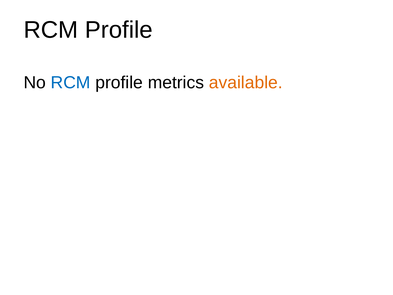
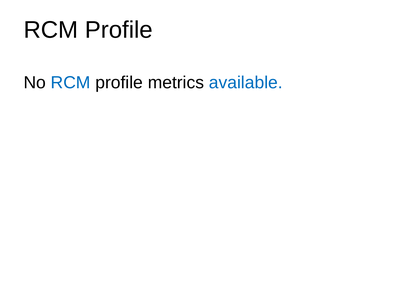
available colour: orange -> blue (246, 82)
